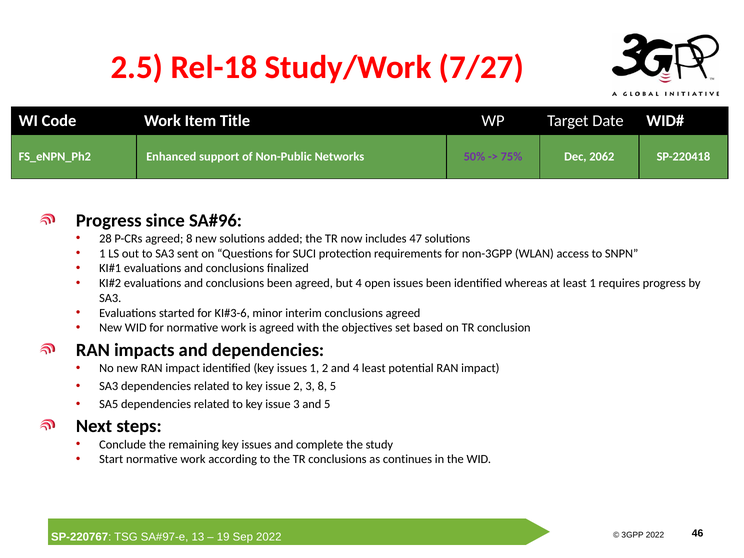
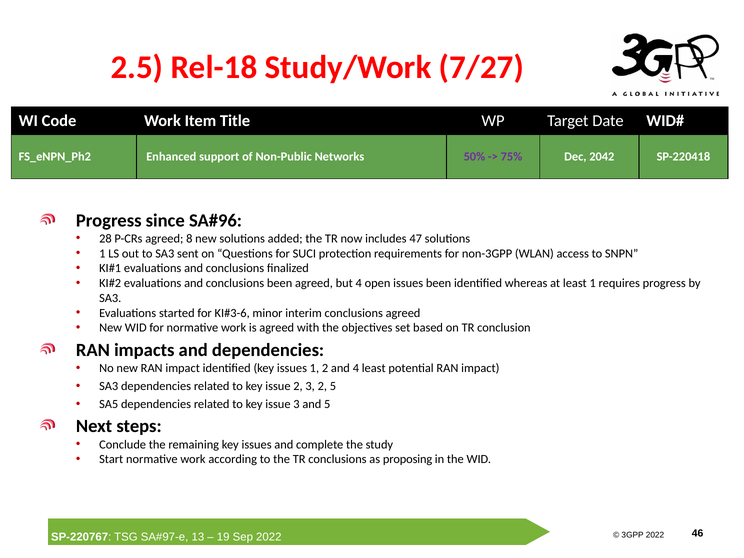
2062: 2062 -> 2042 (602, 157)
3 8: 8 -> 2 (322, 386)
continues: continues -> proposing (408, 459)
